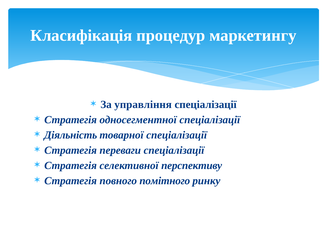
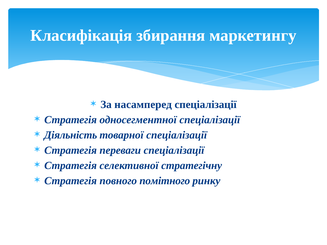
процедур: процедур -> збирання (171, 36)
управління: управління -> насамперед (143, 105)
перспективу: перспективу -> стратегічну (192, 166)
